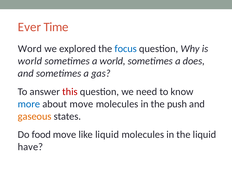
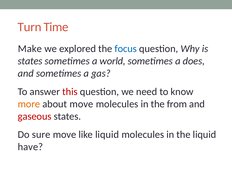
Ever: Ever -> Turn (30, 27)
Word: Word -> Make (30, 49)
world: world -> states (30, 61)
more colour: blue -> orange (29, 104)
push: push -> from (177, 104)
gaseous colour: orange -> red (35, 116)
food: food -> sure (41, 135)
